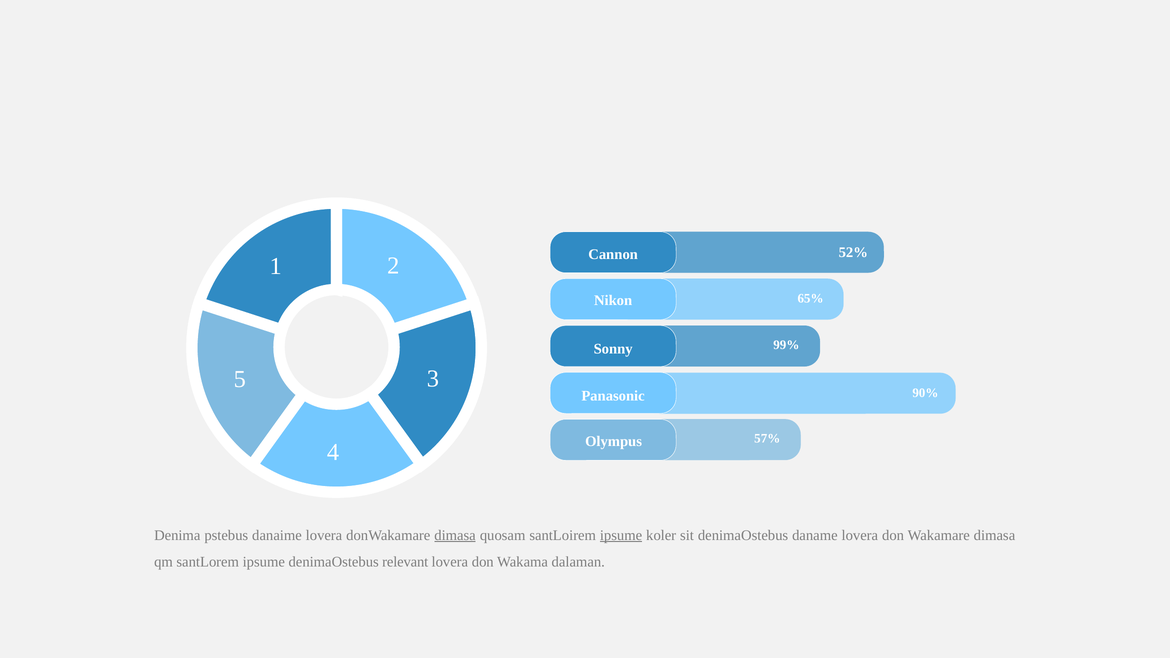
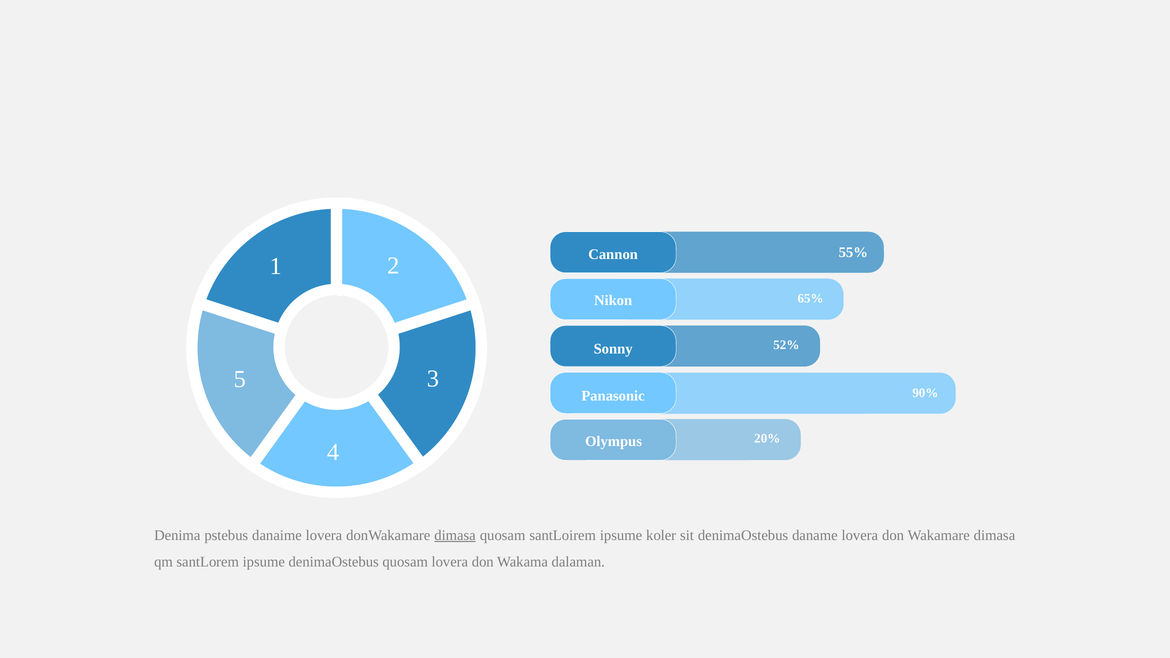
52%: 52% -> 55% (853, 253)
99%: 99% -> 52% (786, 345)
57%: 57% -> 20% (767, 439)
ipsume underline: present -> none (621, 535)
denimaOstebus relevant: relevant -> quosam (405, 562)
